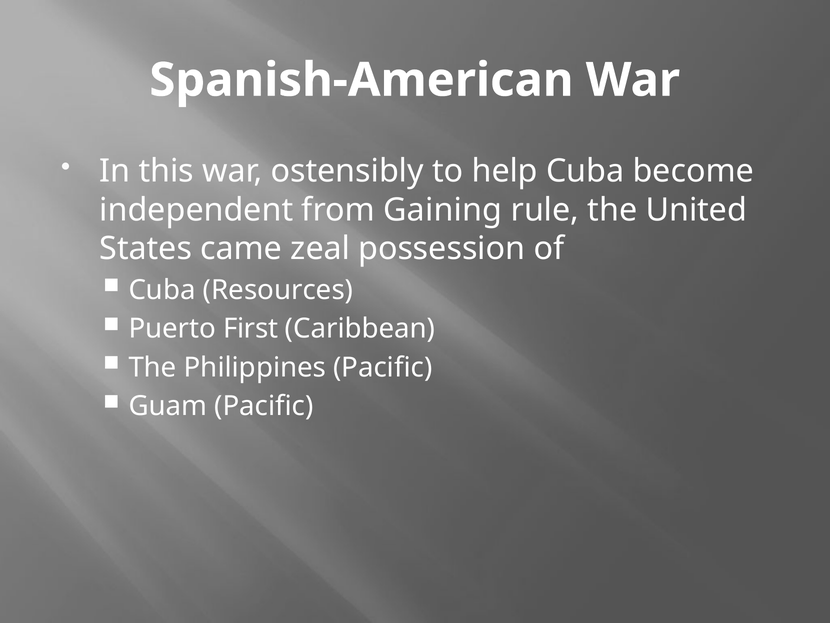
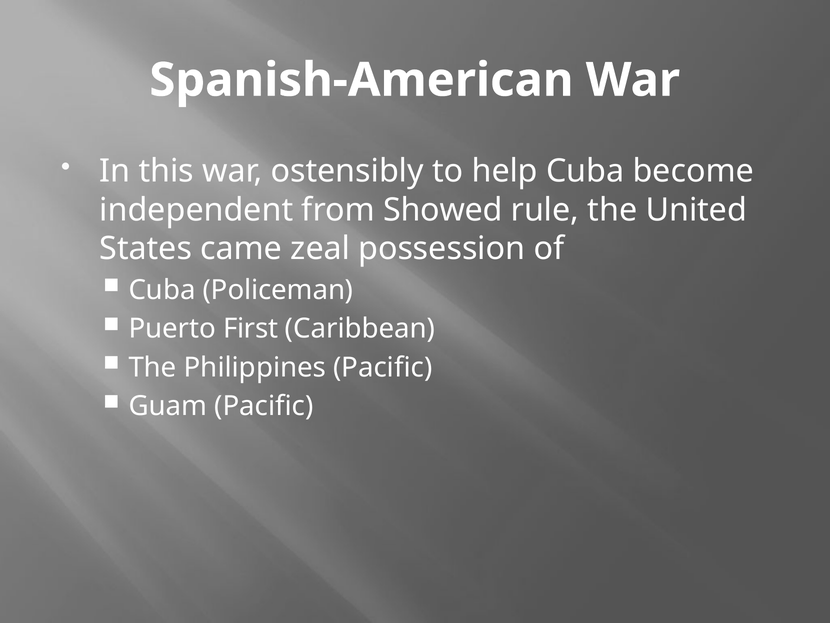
Gaining: Gaining -> Showed (443, 210)
Resources: Resources -> Policeman (278, 290)
